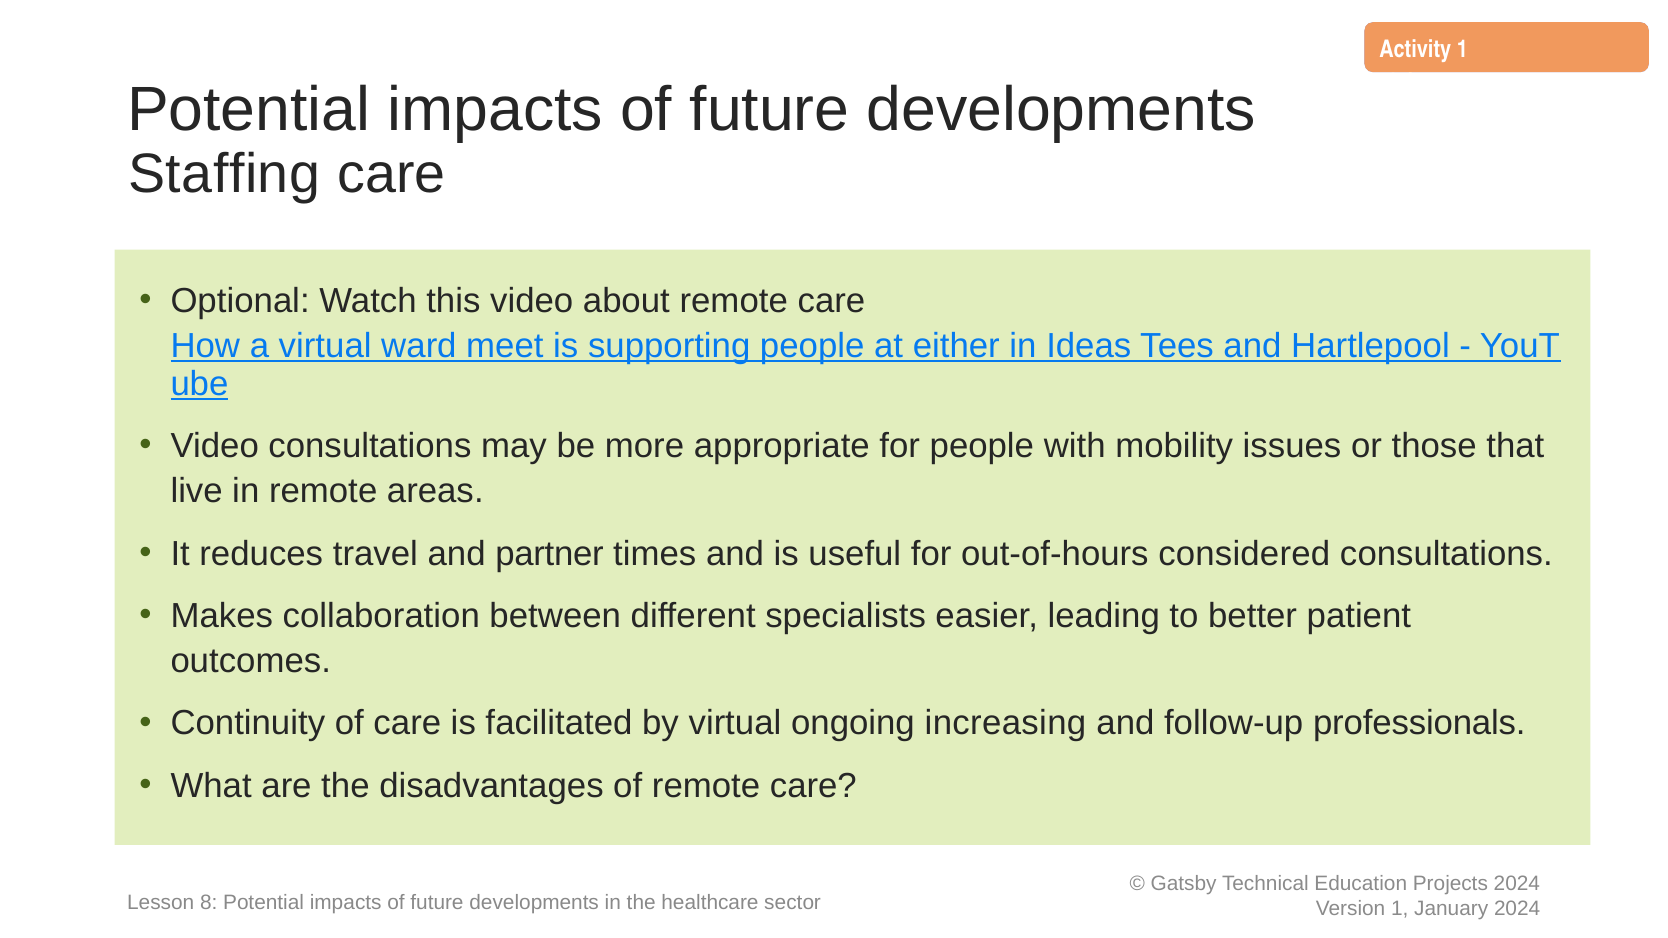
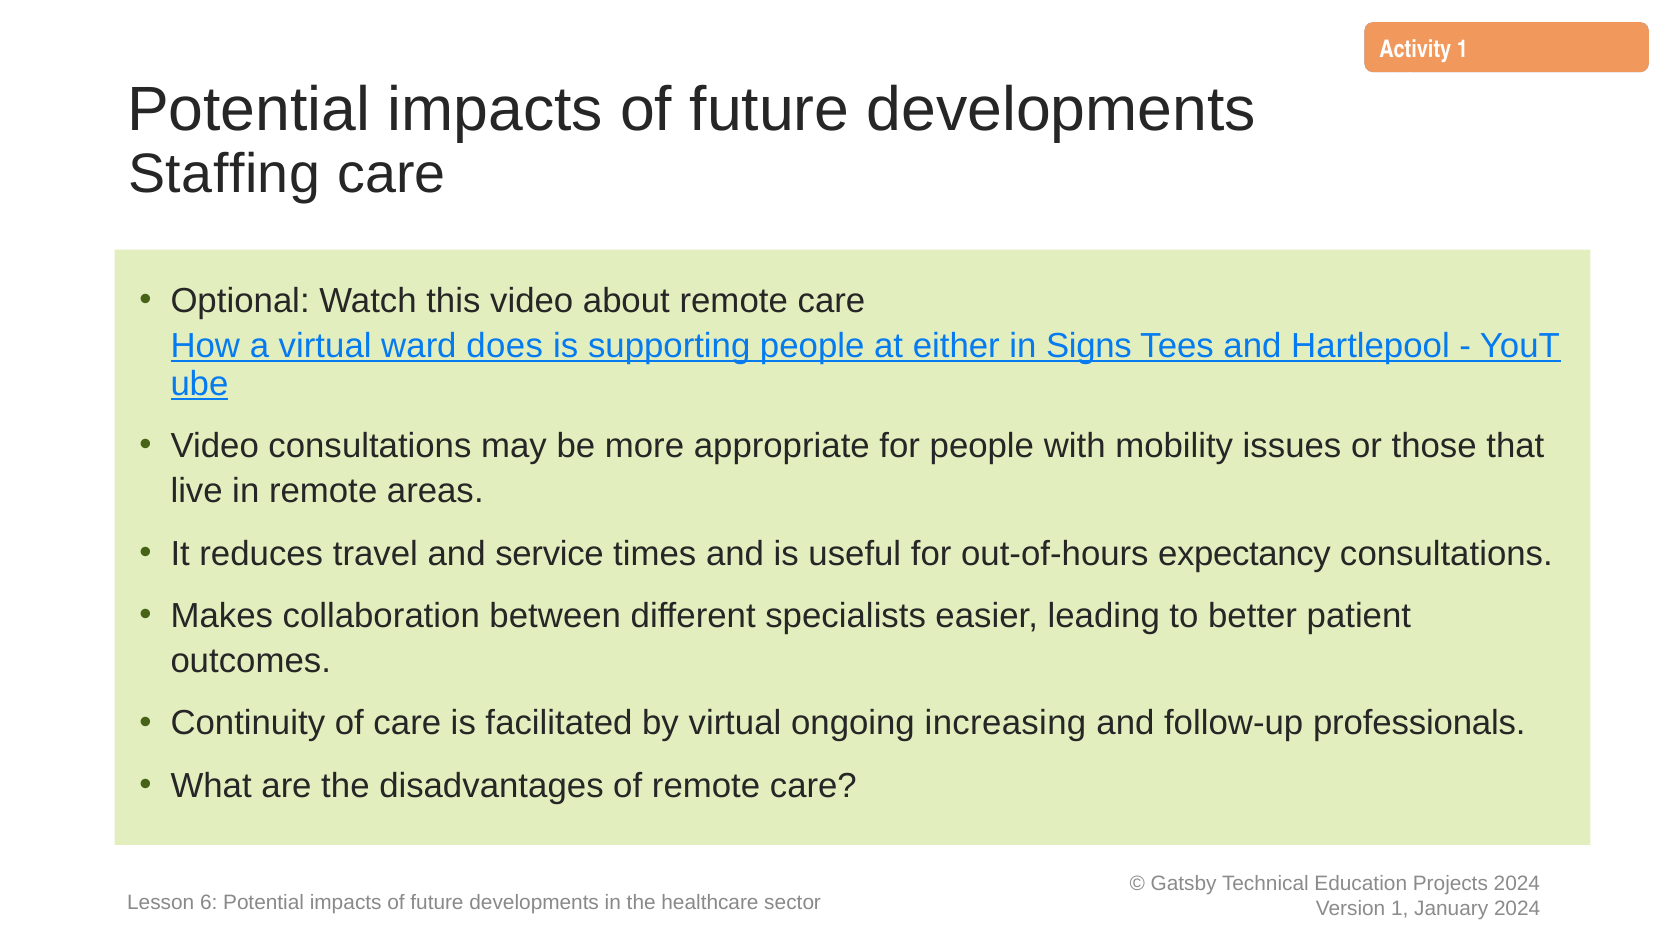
meet: meet -> does (505, 346)
Ideas: Ideas -> Signs (1089, 346)
partner: partner -> service (550, 554)
considered: considered -> expectancy (1245, 554)
8: 8 -> 6 (209, 903)
